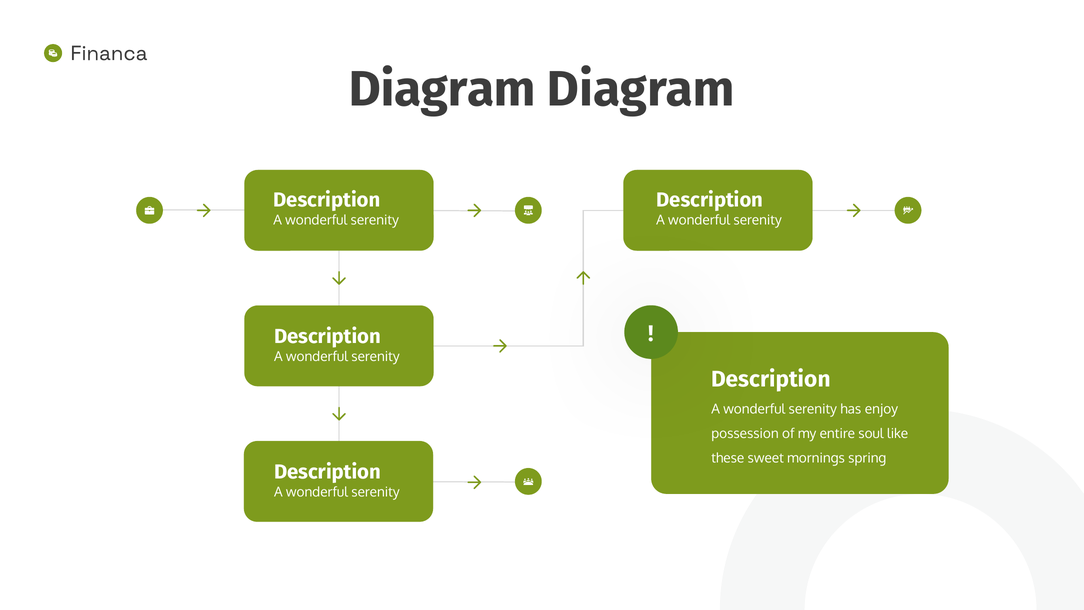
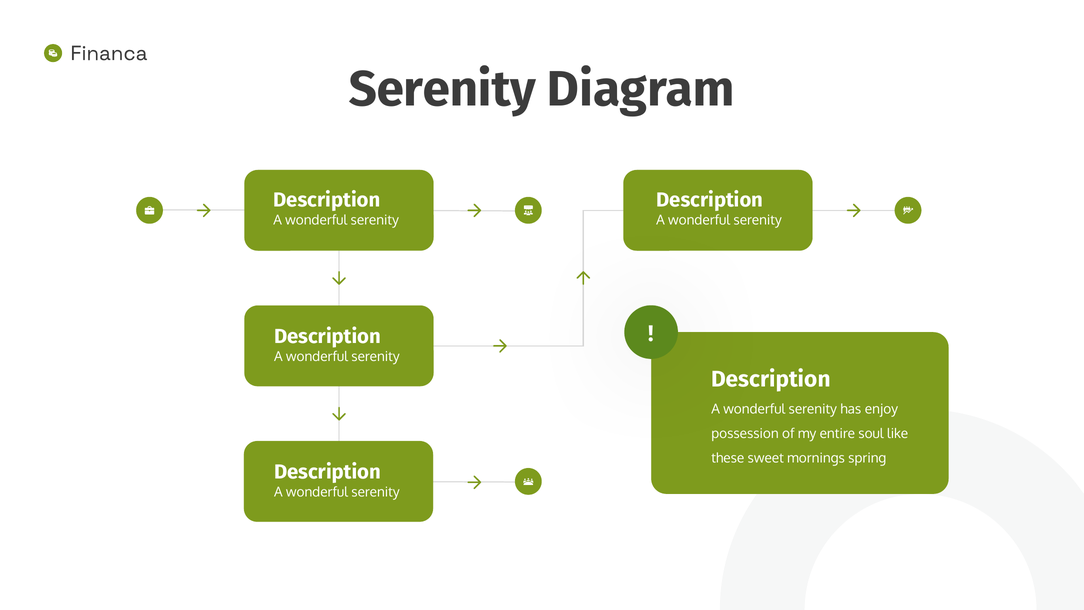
Diagram: Diagram -> Serenity (442, 89)
